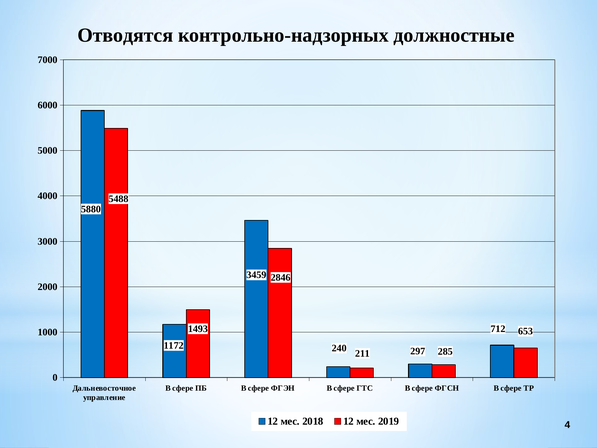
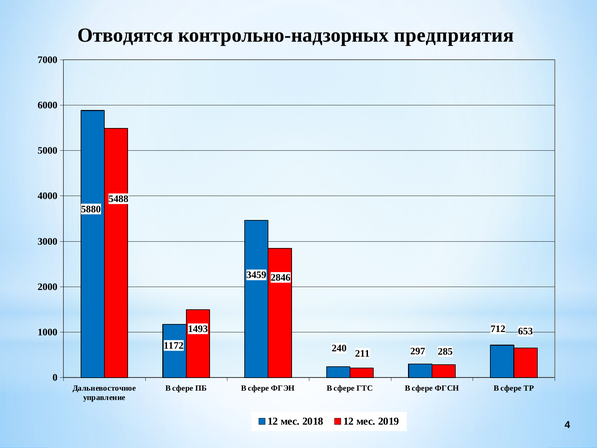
должностные: должностные -> предприятия (454, 35)
